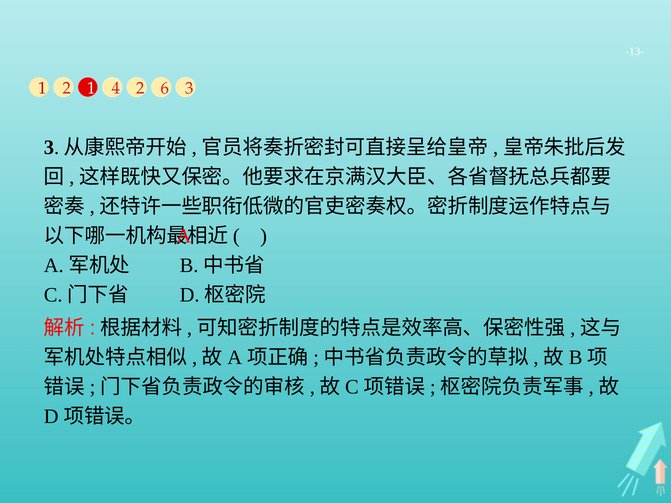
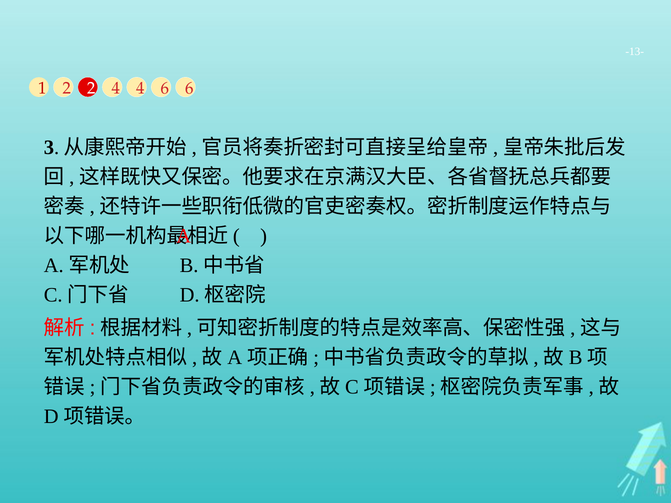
2 1: 1 -> 2 (92, 88)
4 2: 2 -> 4 (140, 88)
6 3: 3 -> 6 (189, 88)
